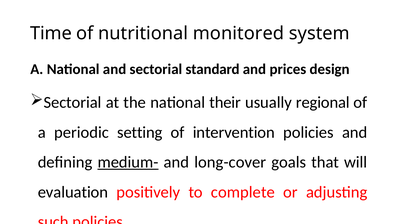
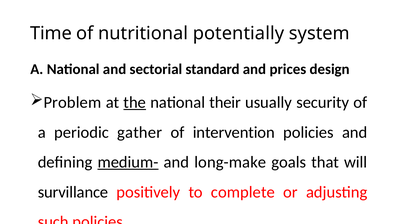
monitored: monitored -> potentially (238, 33)
Sectorial: Sectorial -> Problem (72, 102)
the underline: none -> present (135, 102)
regional: regional -> security (323, 102)
setting: setting -> gather (140, 132)
long-cover: long-cover -> long-make (230, 162)
evaluation: evaluation -> survillance (73, 192)
